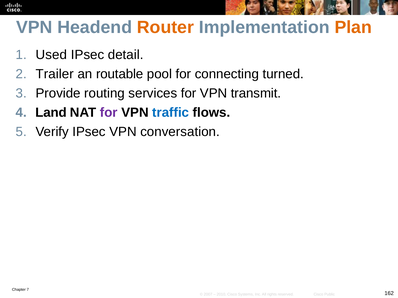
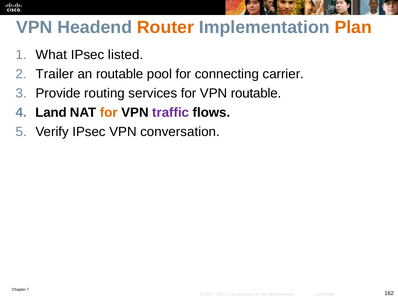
Used: Used -> What (51, 55)
detail: detail -> listed (126, 55)
turned: turned -> carrier (283, 74)
VPN transmit: transmit -> routable (256, 93)
for colour: purple -> orange (109, 113)
traffic colour: blue -> purple (171, 113)
